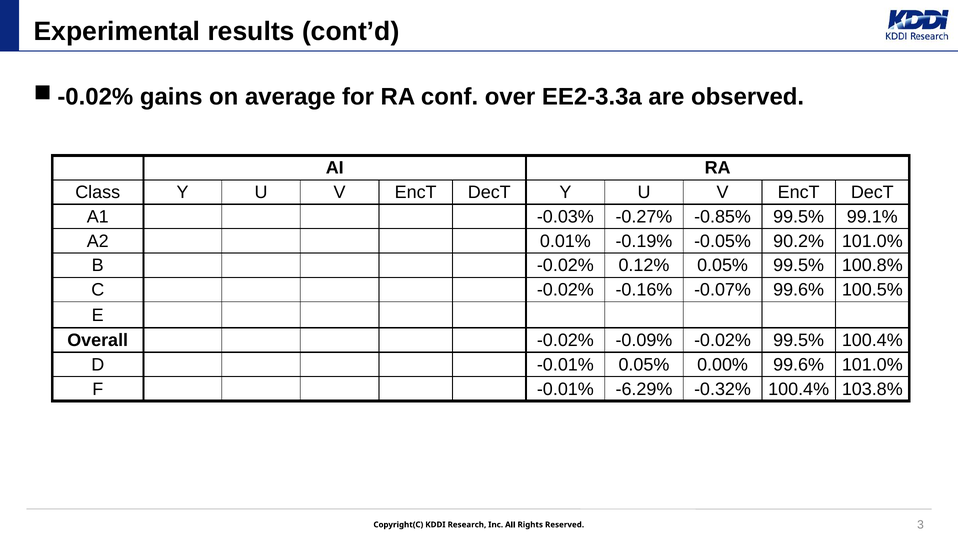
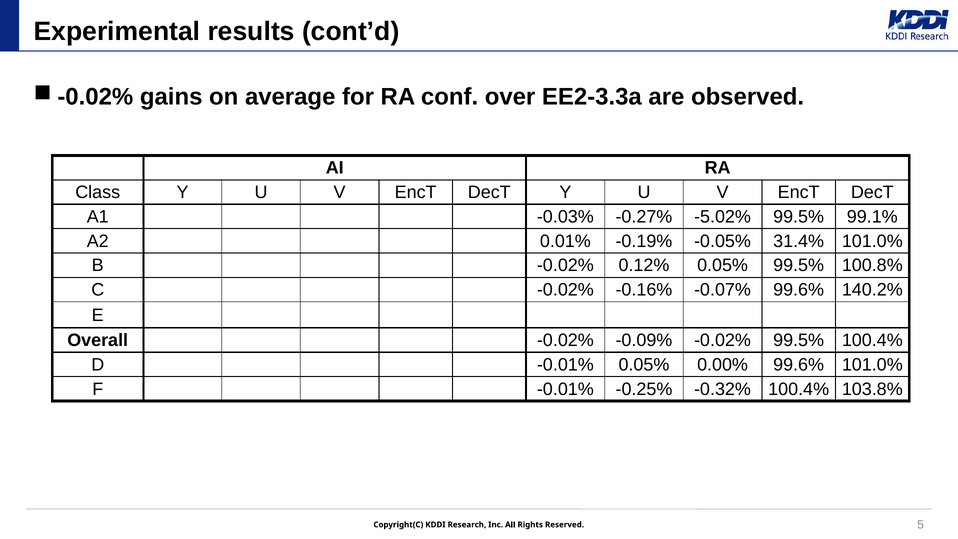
-0.85%: -0.85% -> -5.02% (723, 217)
90.2%: 90.2% -> 31.4% (799, 241)
100.5%: 100.5% -> 140.2% (872, 290)
-6.29%: -6.29% -> -0.25% (644, 389)
3: 3 -> 5 (920, 525)
